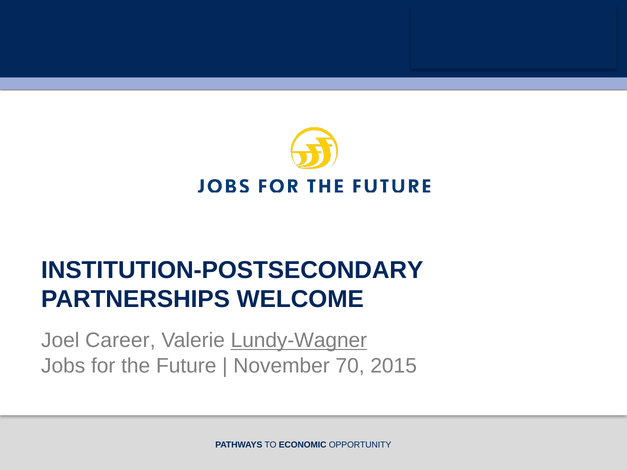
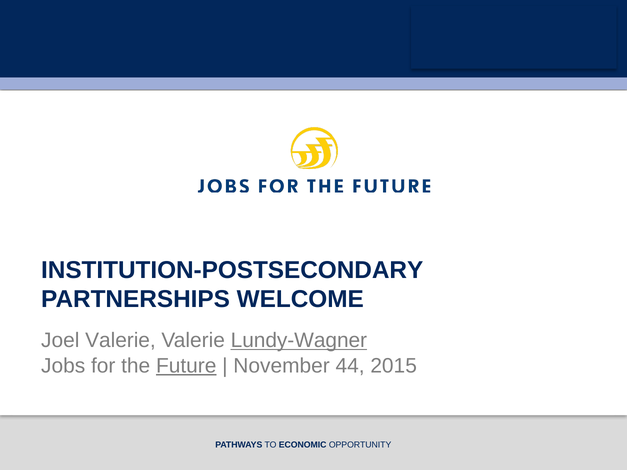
Joel Career: Career -> Valerie (120, 341)
Future underline: none -> present (186, 366)
70: 70 -> 44 (350, 366)
